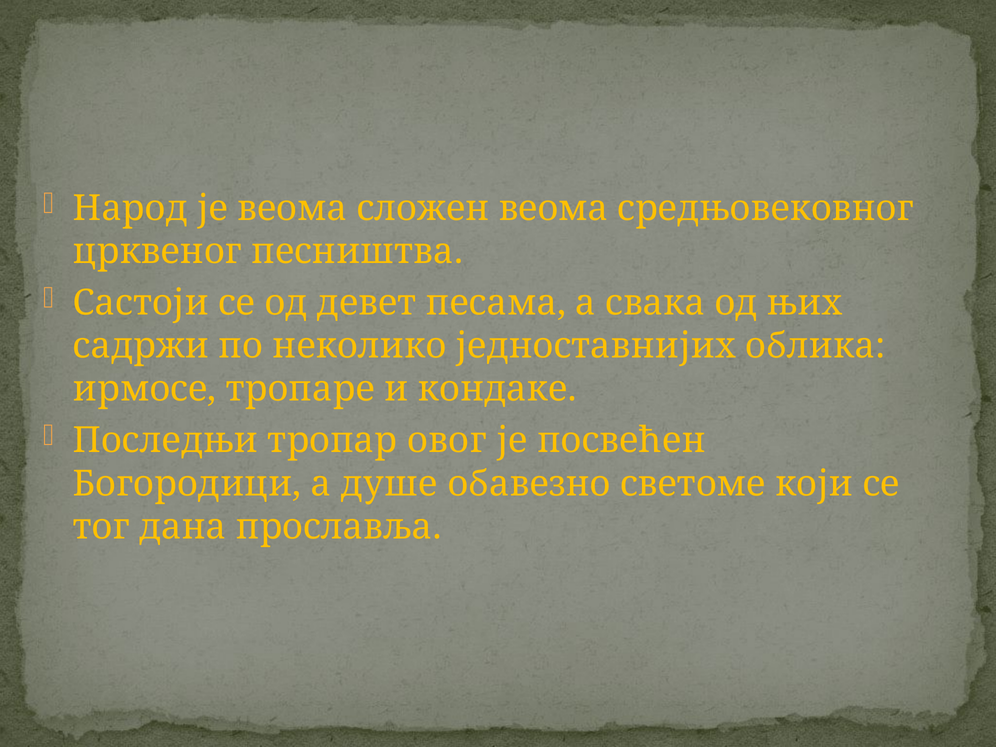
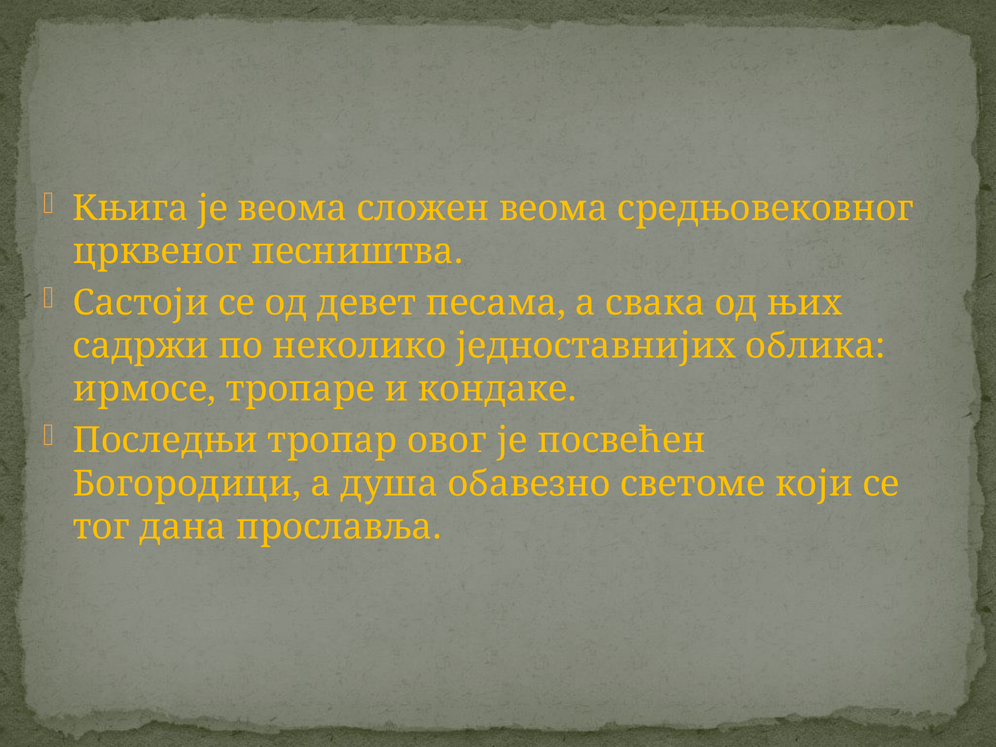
Народ: Народ -> Књига (130, 208)
душе: душе -> душа (389, 484)
